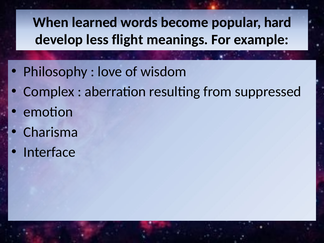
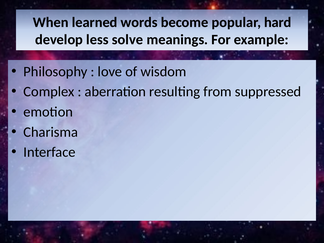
flight: flight -> solve (127, 40)
